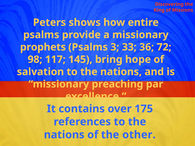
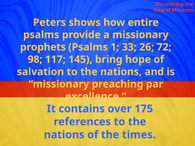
3: 3 -> 1 (115, 47)
36: 36 -> 26 (147, 47)
other: other -> times (139, 135)
